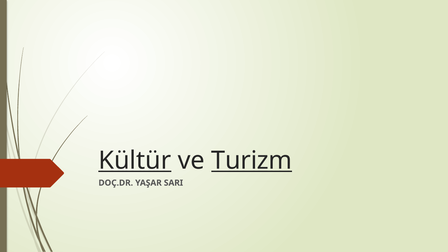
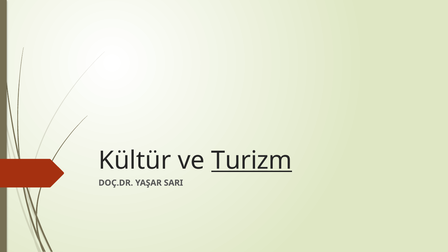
Kültür underline: present -> none (135, 161)
